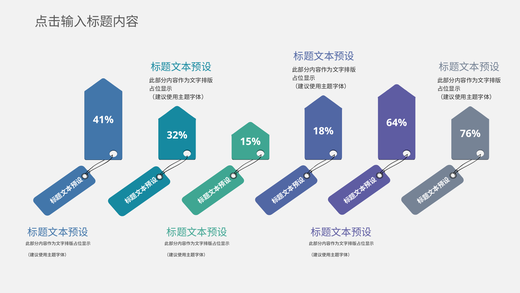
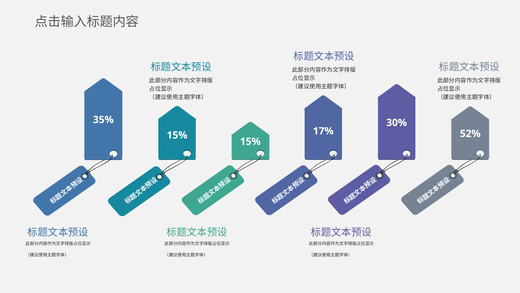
41%: 41% -> 35% (103, 120)
64%: 64% -> 30% (397, 123)
18%: 18% -> 17% (323, 131)
76%: 76% -> 52% (470, 133)
32%: 32% -> 15% (177, 135)
